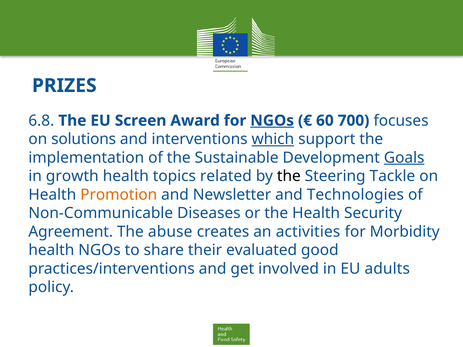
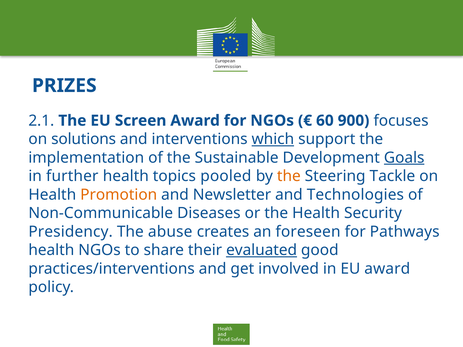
6.8: 6.8 -> 2.1 (41, 121)
NGOs underline: present -> none (272, 121)
700: 700 -> 900 (354, 121)
growth: growth -> further (72, 176)
related: related -> pooled (226, 176)
the colour: black -> orange (289, 176)
Agreement: Agreement -> Presidency (71, 232)
activities: activities -> foreseen (308, 232)
Morbidity: Morbidity -> Pathways (405, 232)
evaluated underline: none -> present (262, 250)
EU adults: adults -> award (387, 269)
